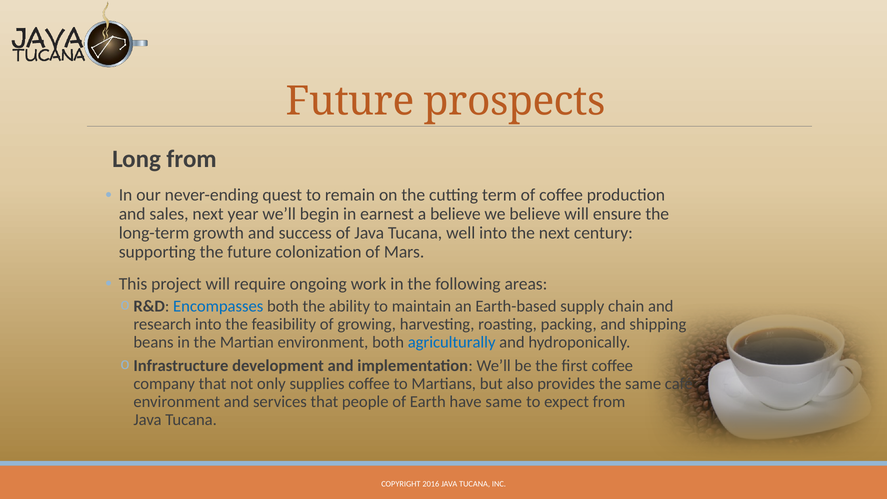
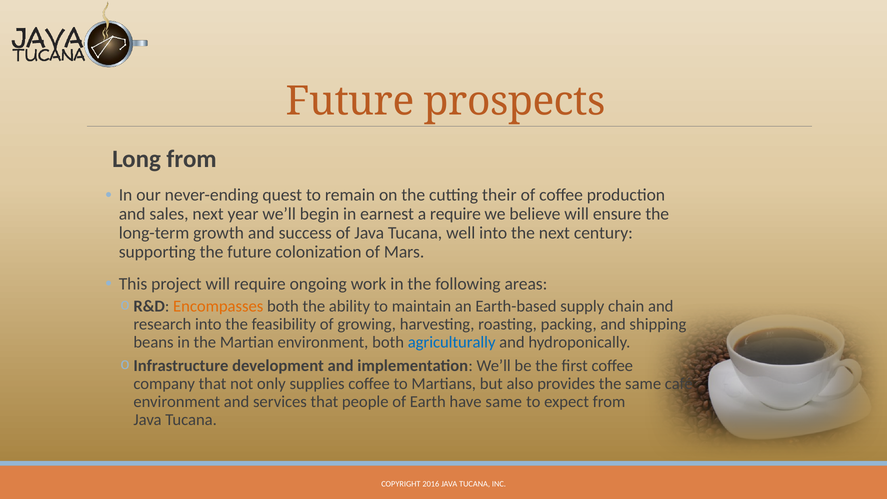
term: term -> their (499, 195)
a believe: believe -> require (455, 214)
Encompasses colour: blue -> orange (218, 306)
